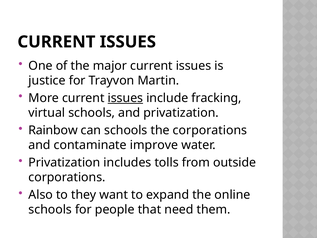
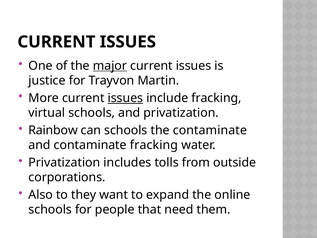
major underline: none -> present (110, 66)
the corporations: corporations -> contaminate (210, 130)
contaminate improve: improve -> fracking (154, 145)
